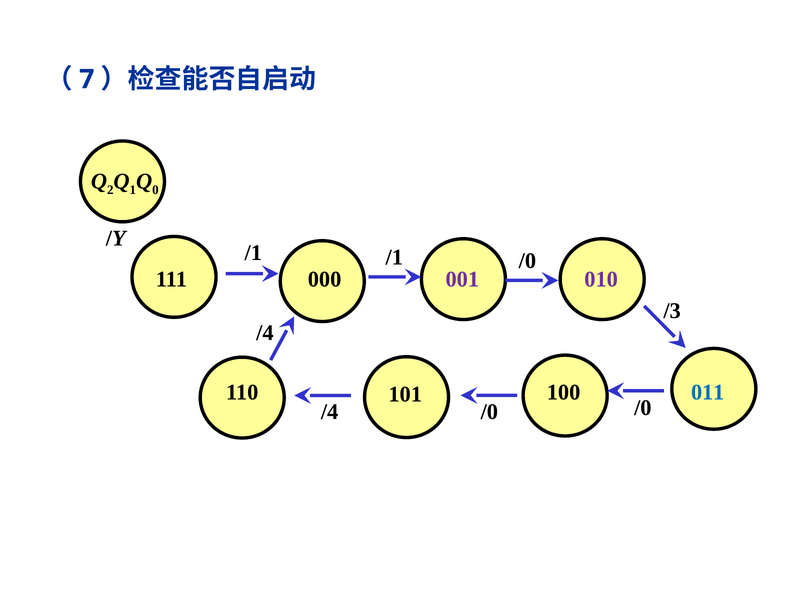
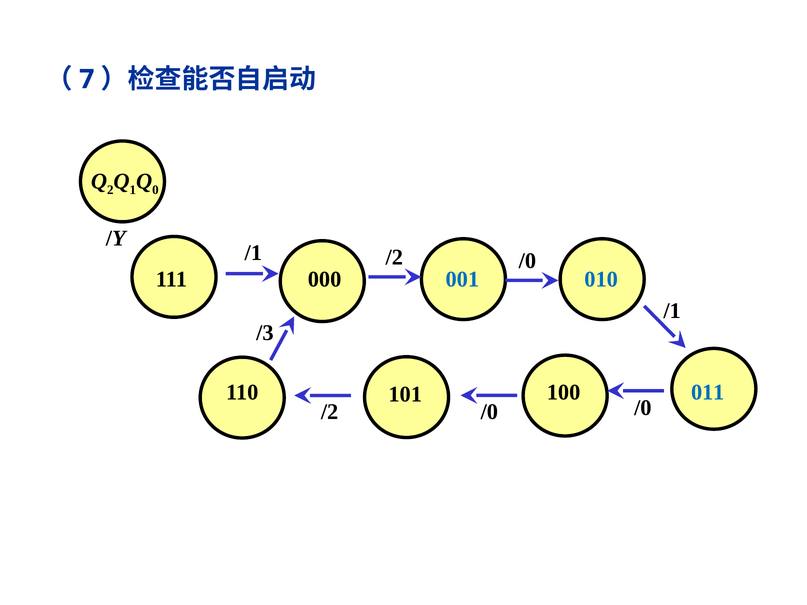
/1: /1 -> /2 (394, 257)
001 colour: purple -> blue (462, 280)
010 colour: purple -> blue (601, 280)
/3: /3 -> /1 (672, 311)
/4: /4 -> /3 (265, 333)
/4: /4 -> /2 (330, 412)
